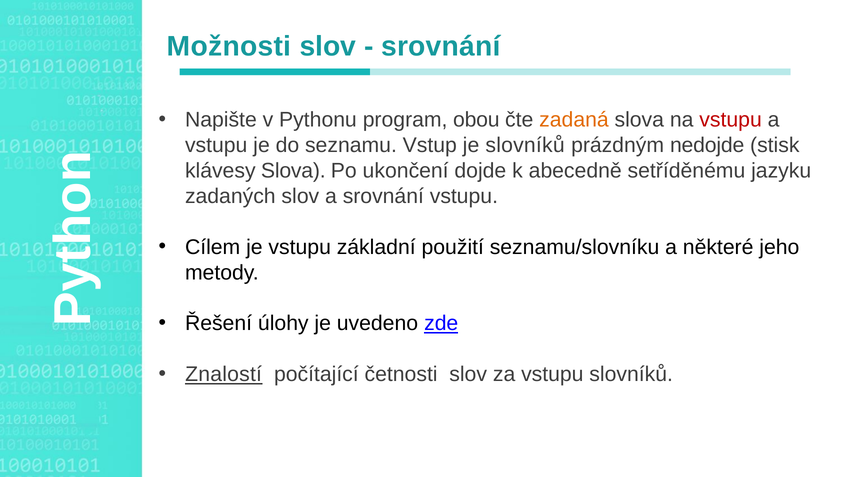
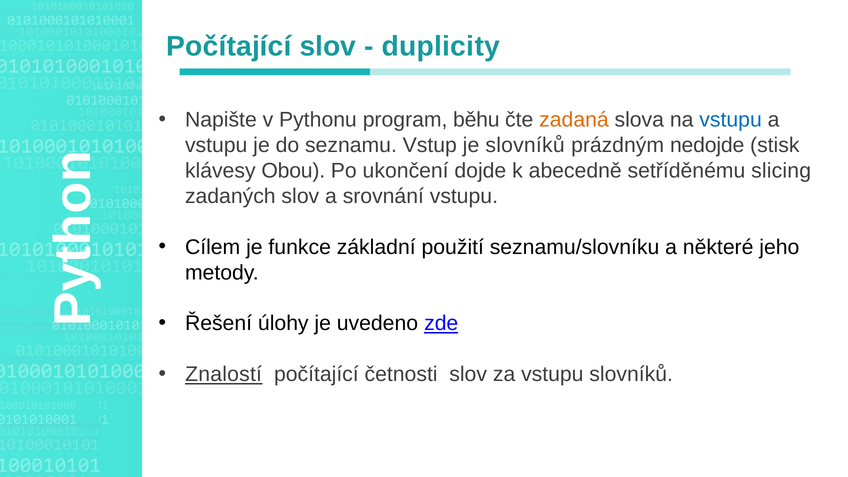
Možnosti: Možnosti -> Počítající (229, 47)
srovnání: srovnání -> duplicity (441, 47)
obou: obou -> běhu (476, 120)
vstupu colour: red -> blue (731, 120)
klávesy Slova: Slova -> Obou (293, 171)
jazyku: jazyku -> slicing (781, 171)
je vstupu: vstupu -> funkce (300, 247)
